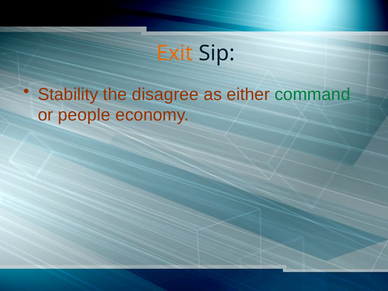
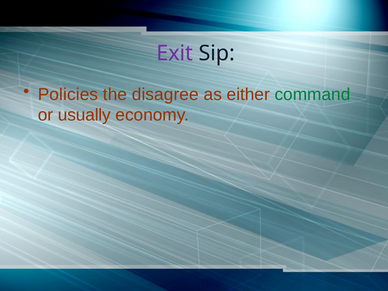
Exit colour: orange -> purple (175, 53)
Stability: Stability -> Policies (68, 94)
people: people -> usually (84, 115)
